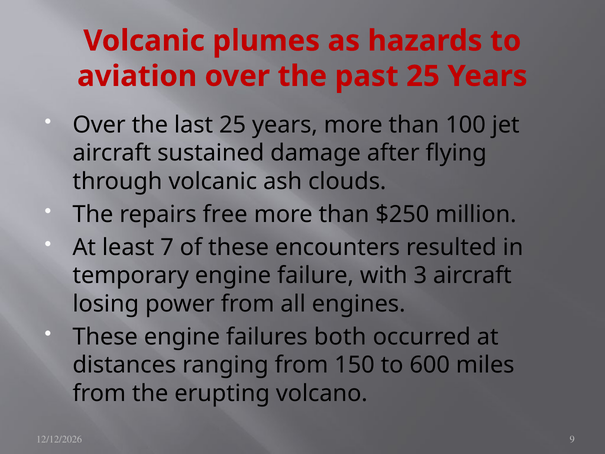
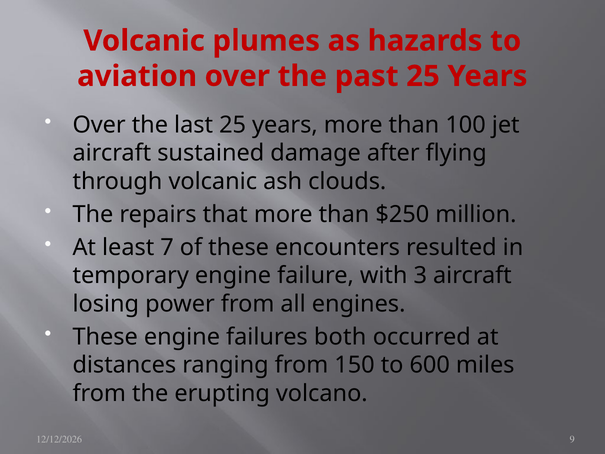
free: free -> that (225, 214)
